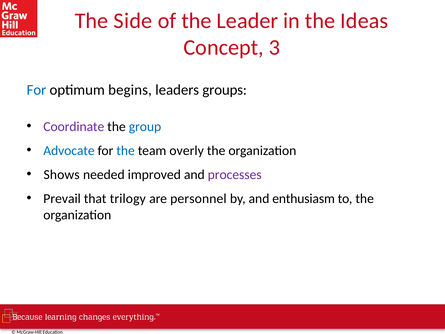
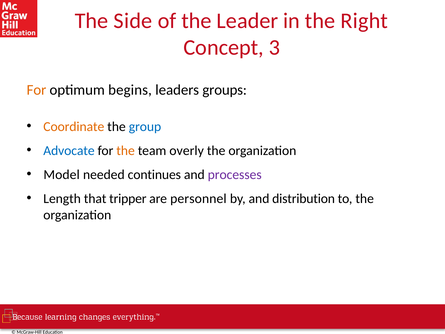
Ideas: Ideas -> Right (364, 21)
For colour: blue -> orange (36, 90)
Coordinate colour: purple -> orange (74, 126)
the colour: blue -> orange (126, 150)
Shows: Shows -> Model (62, 174)
improved: improved -> continues (154, 174)
Prevail: Prevail -> Length (62, 198)
trilogy: trilogy -> tripper (128, 198)
enthusiasm: enthusiasm -> distribution (304, 198)
